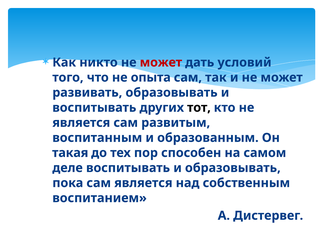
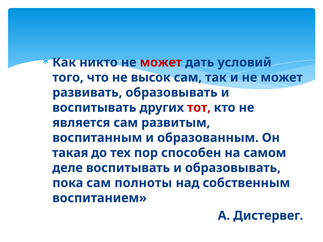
опыта: опыта -> высок (151, 78)
тот colour: black -> red (199, 108)
сам является: является -> полноты (143, 183)
